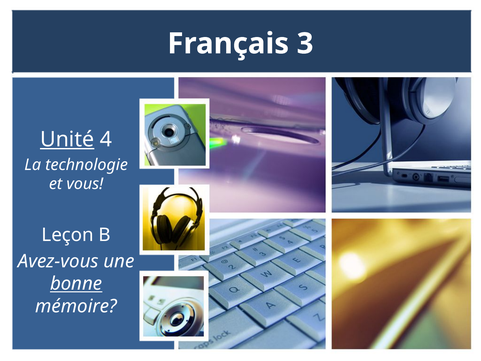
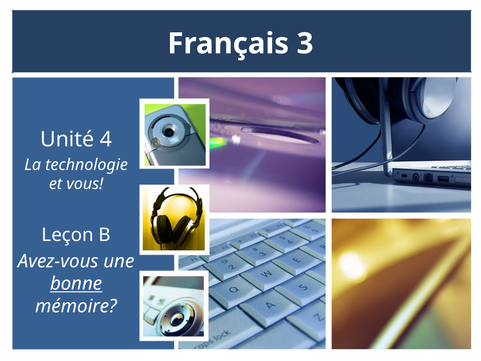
Unité underline: present -> none (67, 139)
